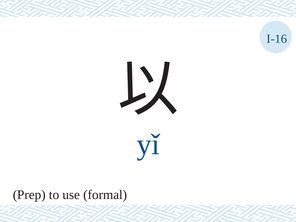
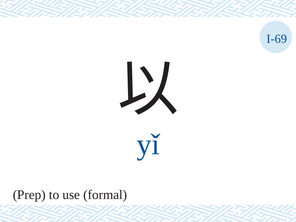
I-16: I-16 -> I-69 (277, 39)
